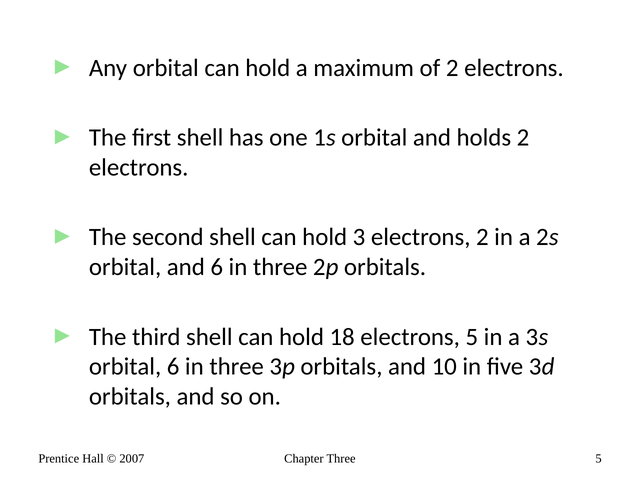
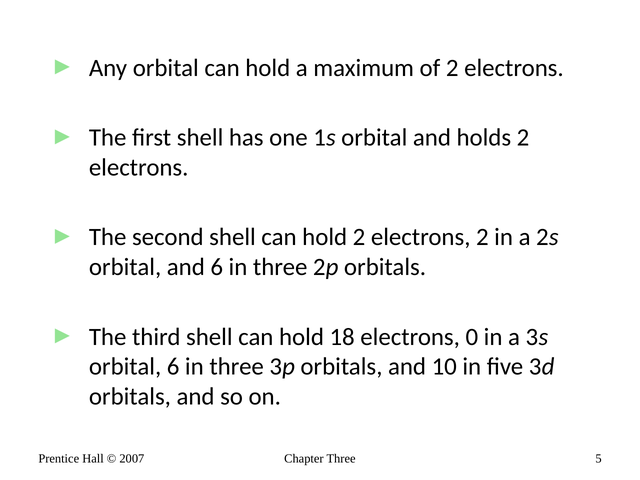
hold 3: 3 -> 2 (359, 237)
electrons 5: 5 -> 0 (472, 337)
